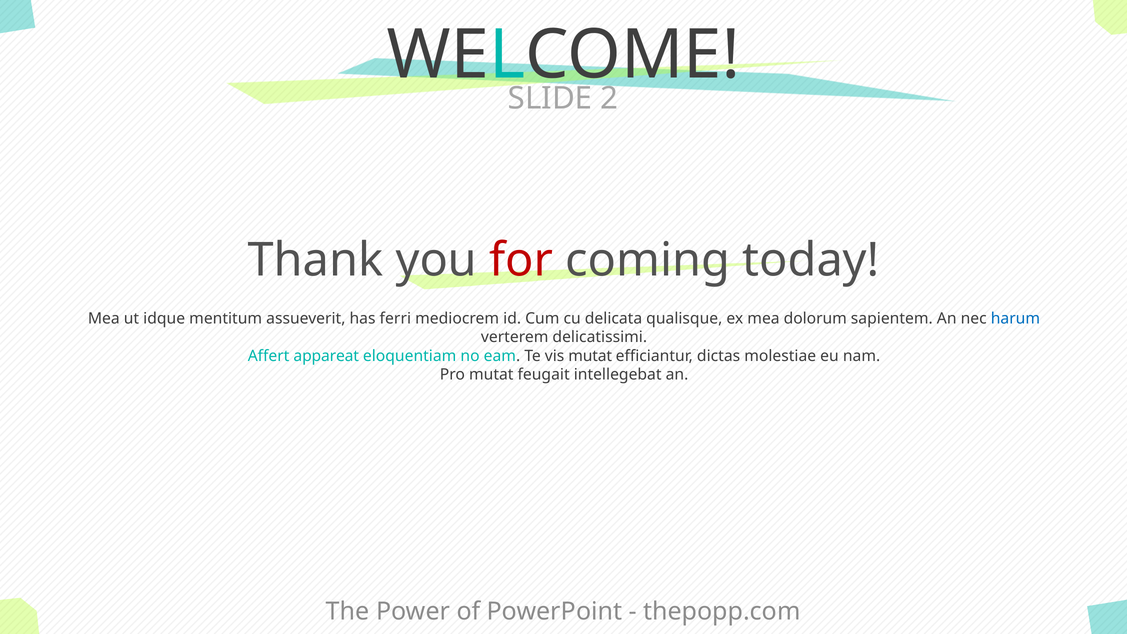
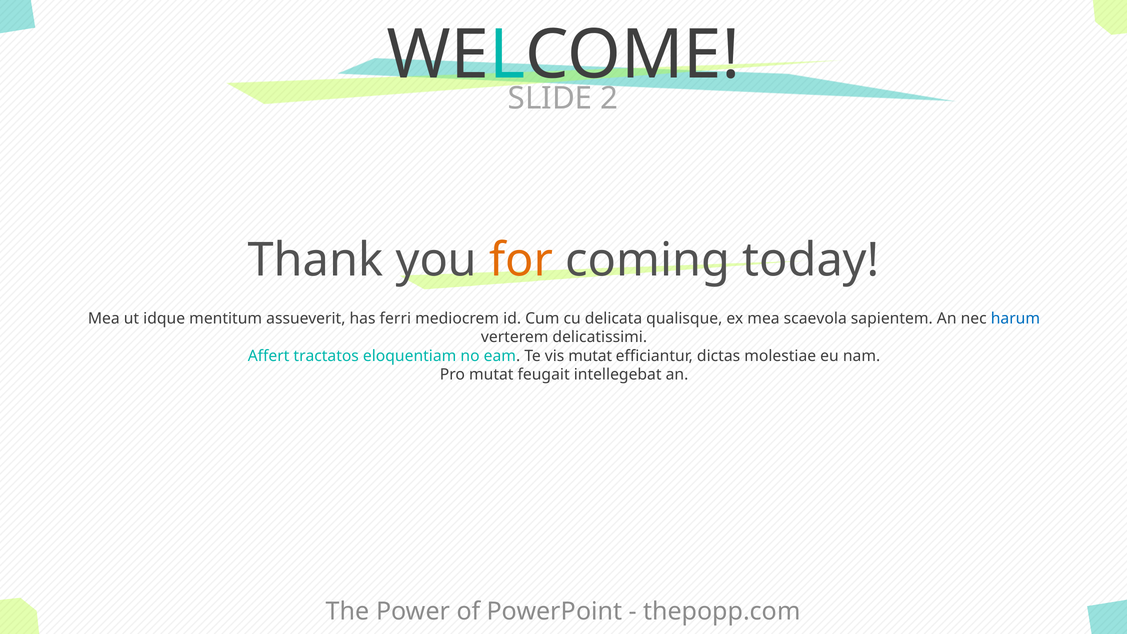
for colour: red -> orange (521, 260)
dolorum: dolorum -> scaevola (815, 318)
appareat: appareat -> tractatos (326, 356)
